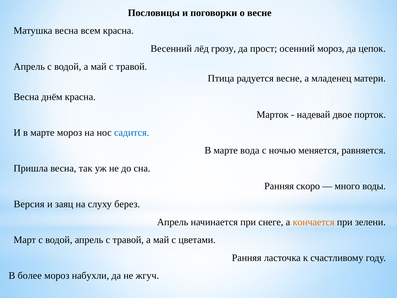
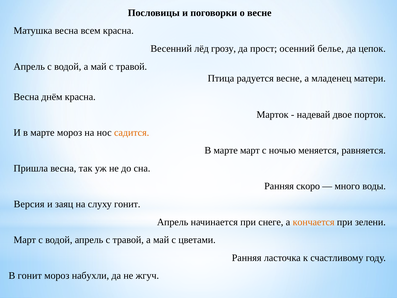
осенний мороз: мороз -> белье (331, 49)
садится colour: blue -> orange (132, 132)
марте вода: вода -> март (250, 150)
слуху берез: берез -> гонит (127, 204)
В более: более -> гонит (30, 275)
